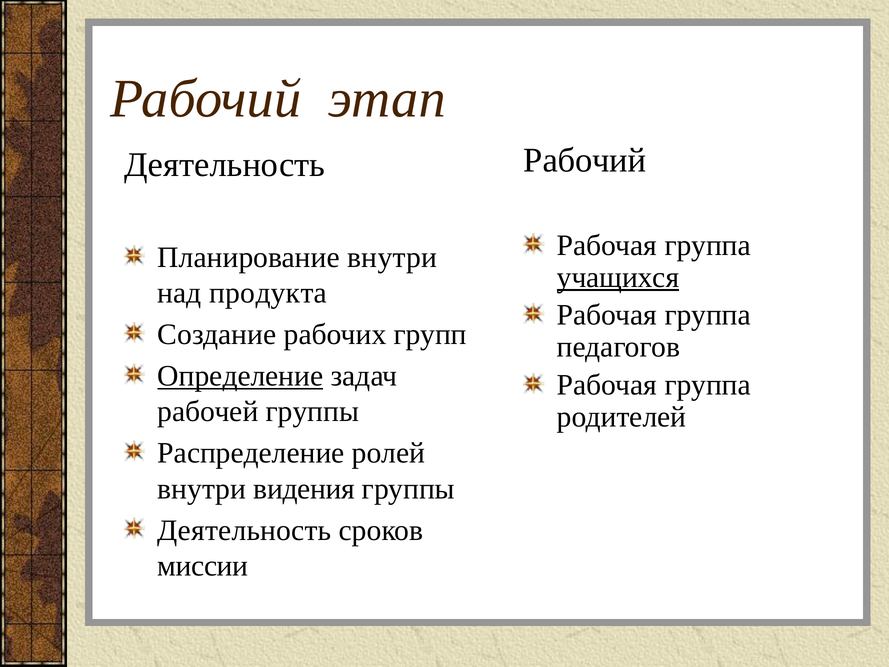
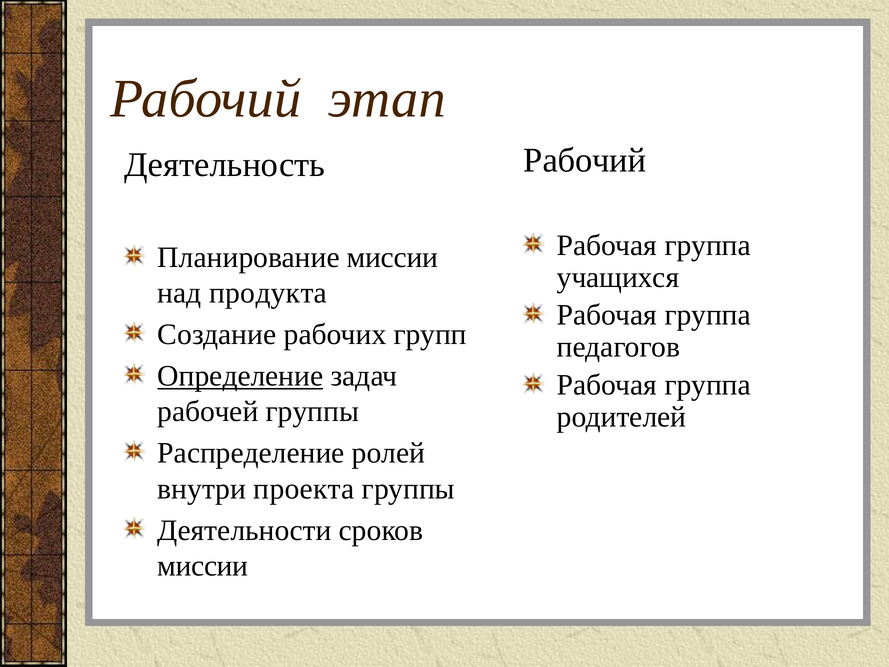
Планирование внутри: внутри -> миссии (392, 257)
учащихся underline: present -> none (618, 277)
видения: видения -> проекта (304, 489)
Деятельность: Деятельность -> Деятельности (244, 530)
